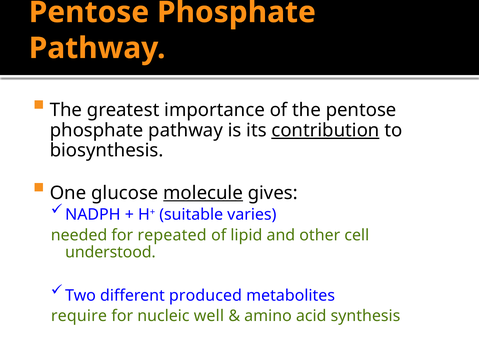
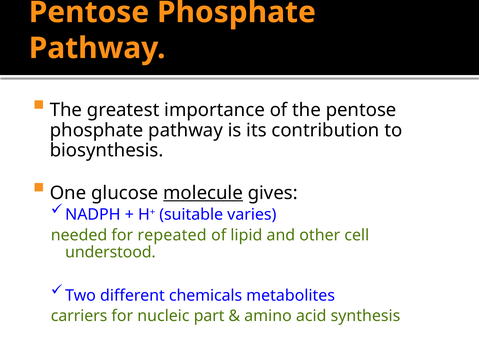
contribution underline: present -> none (325, 130)
produced: produced -> chemicals (206, 296)
require: require -> carriers (79, 316)
well: well -> part (209, 316)
